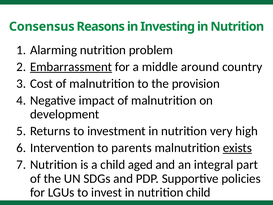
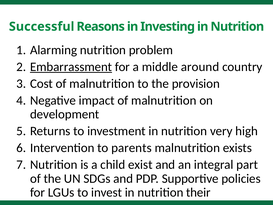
Consensus: Consensus -> Successful (42, 27)
exists underline: present -> none (237, 148)
aged: aged -> exist (140, 164)
nutrition child: child -> their (198, 192)
